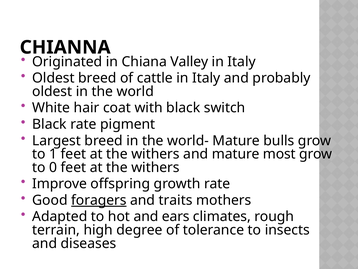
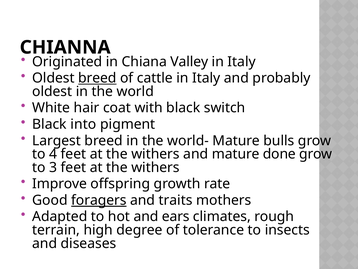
breed underline: none -> present (97, 78)
Black rate: rate -> into (83, 124)
1: 1 -> 4 (53, 154)
most: most -> done (279, 154)
0: 0 -> 3 (53, 167)
